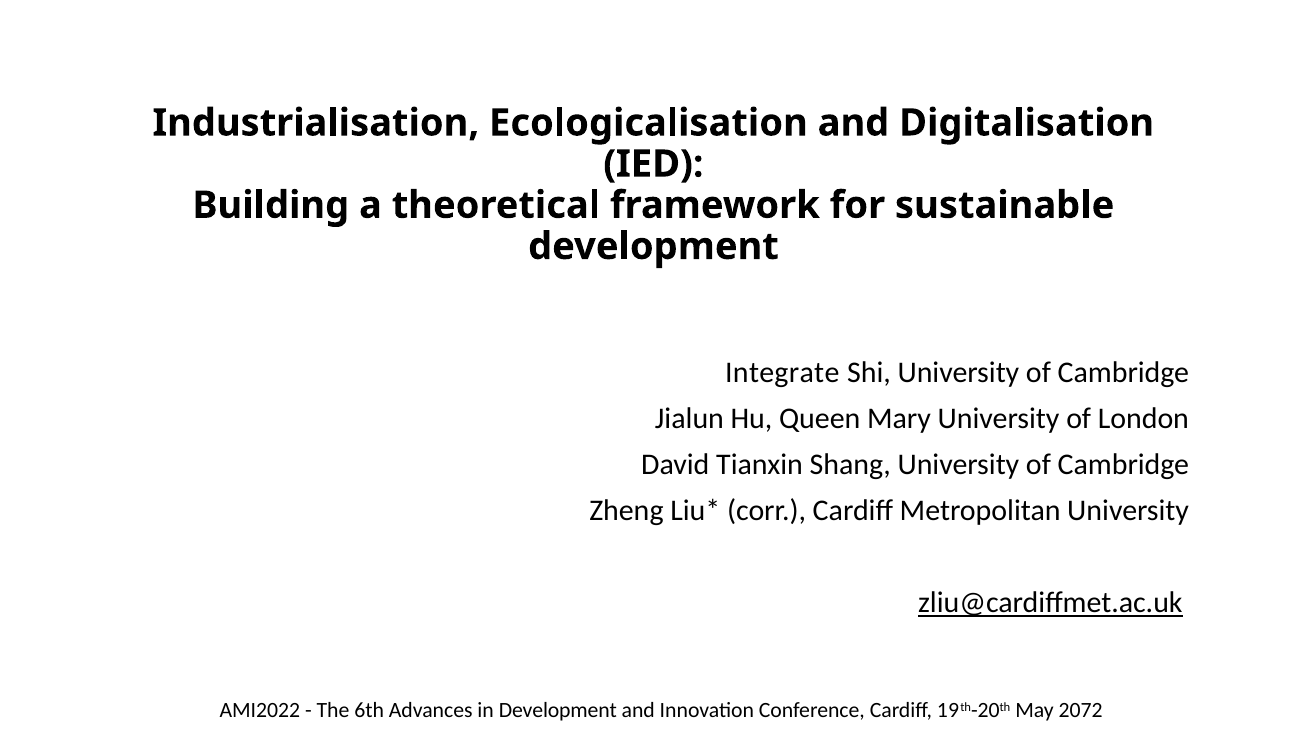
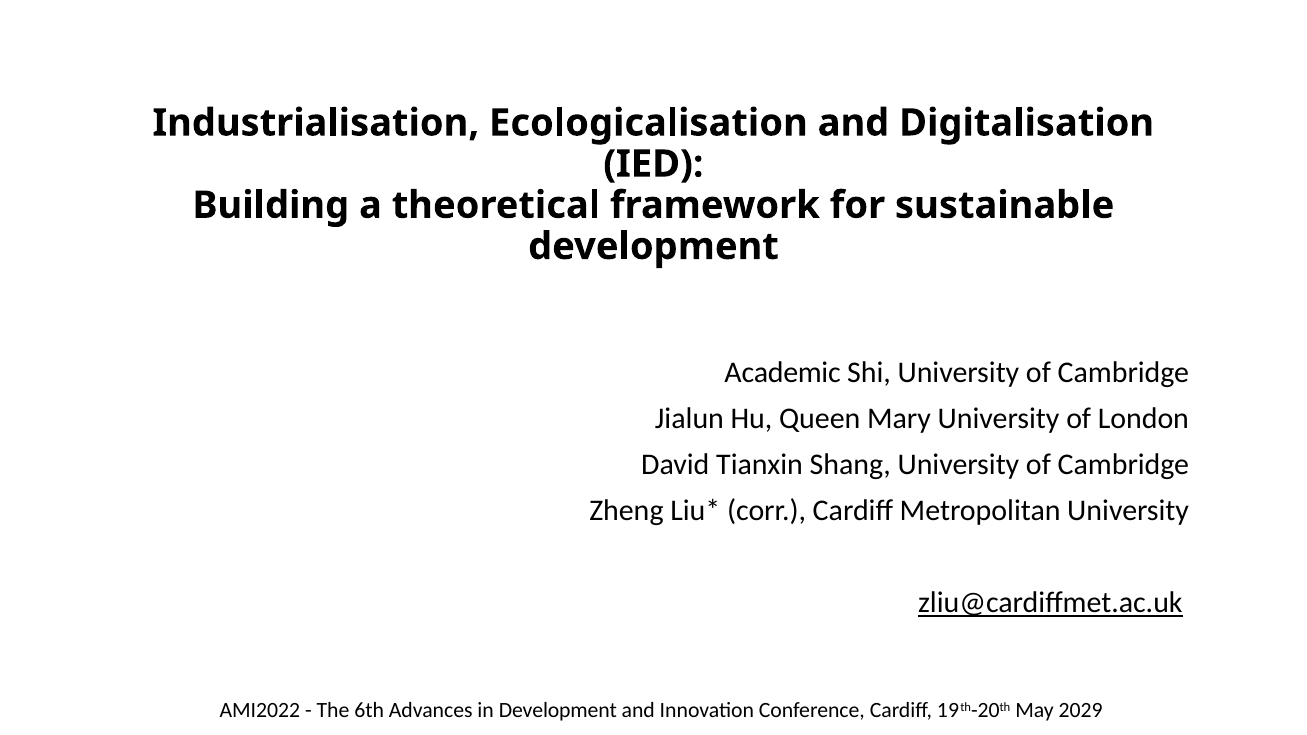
Integrate: Integrate -> Academic (783, 373)
2072: 2072 -> 2029 (1081, 711)
